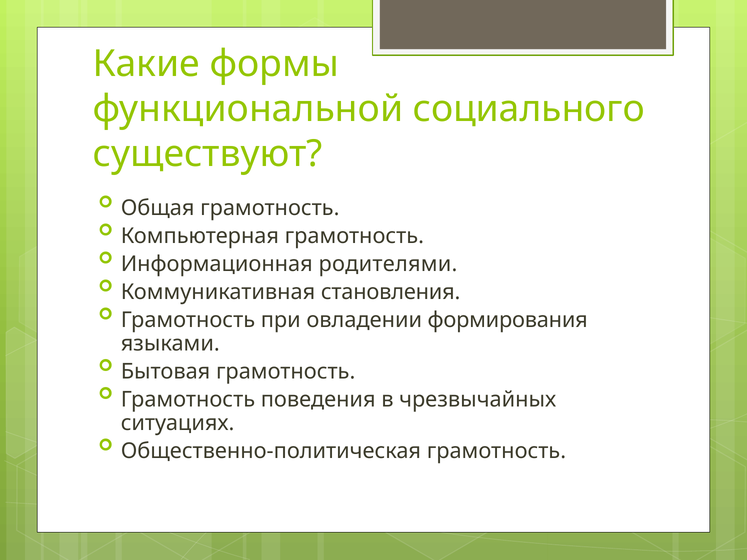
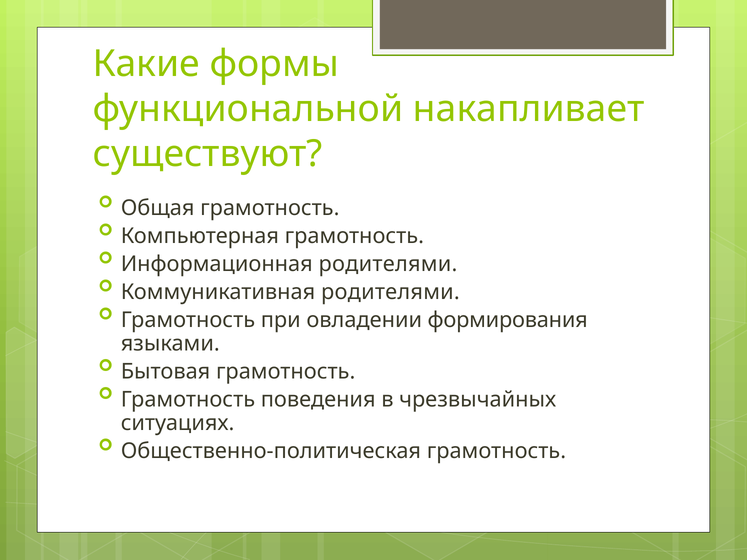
социального: социального -> накапливает (529, 109)
Коммуникативная становления: становления -> родителями (390, 292)
